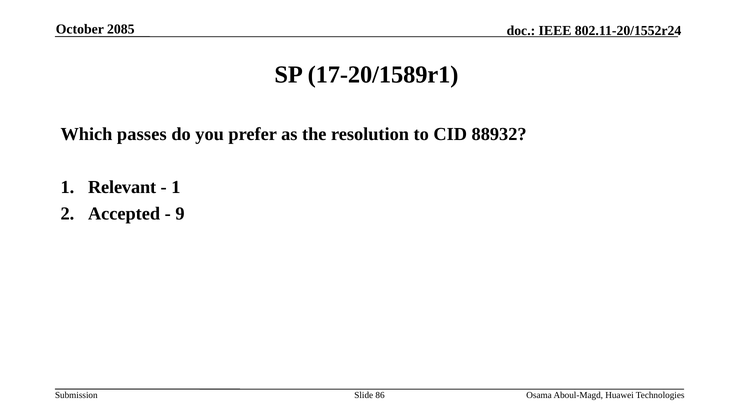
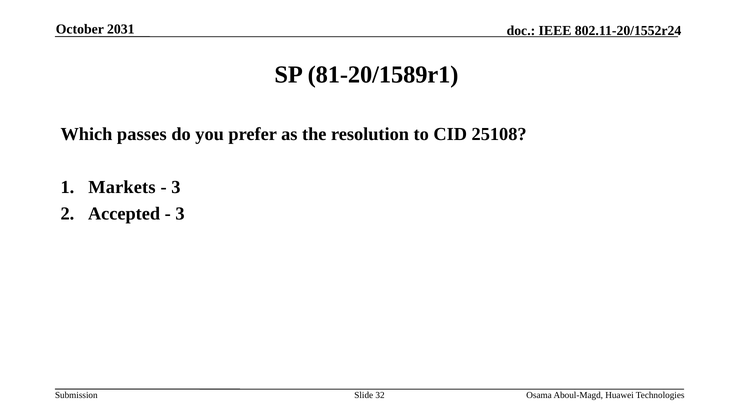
2085: 2085 -> 2031 (121, 29)
17-20/1589r1: 17-20/1589r1 -> 81-20/1589r1 (383, 75)
88932: 88932 -> 25108 (499, 134)
Relevant: Relevant -> Markets (122, 187)
1: 1 -> 3 (176, 187)
9: 9 -> 3 (180, 214)
86: 86 -> 32 (380, 395)
